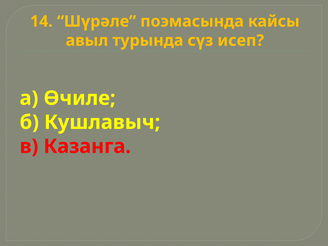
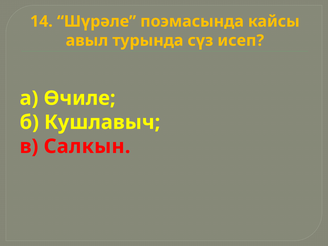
Казанга: Казанга -> Салкын (87, 146)
